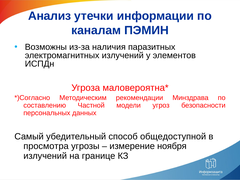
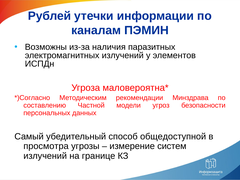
Анализ: Анализ -> Рублей (50, 16)
ноября: ноября -> систем (172, 146)
